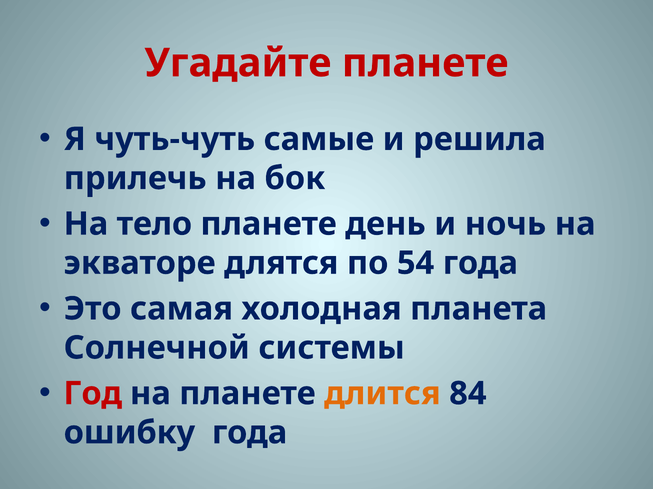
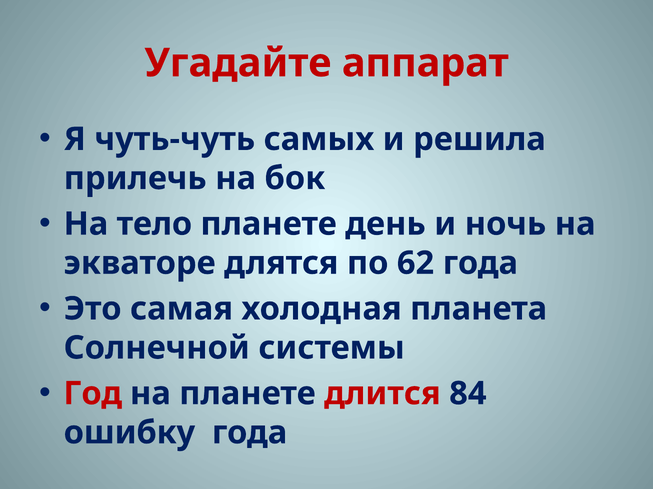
Угадайте планете: планете -> аппарат (425, 63)
самые: самые -> самых (319, 139)
54: 54 -> 62 (416, 263)
длится colour: orange -> red (382, 394)
